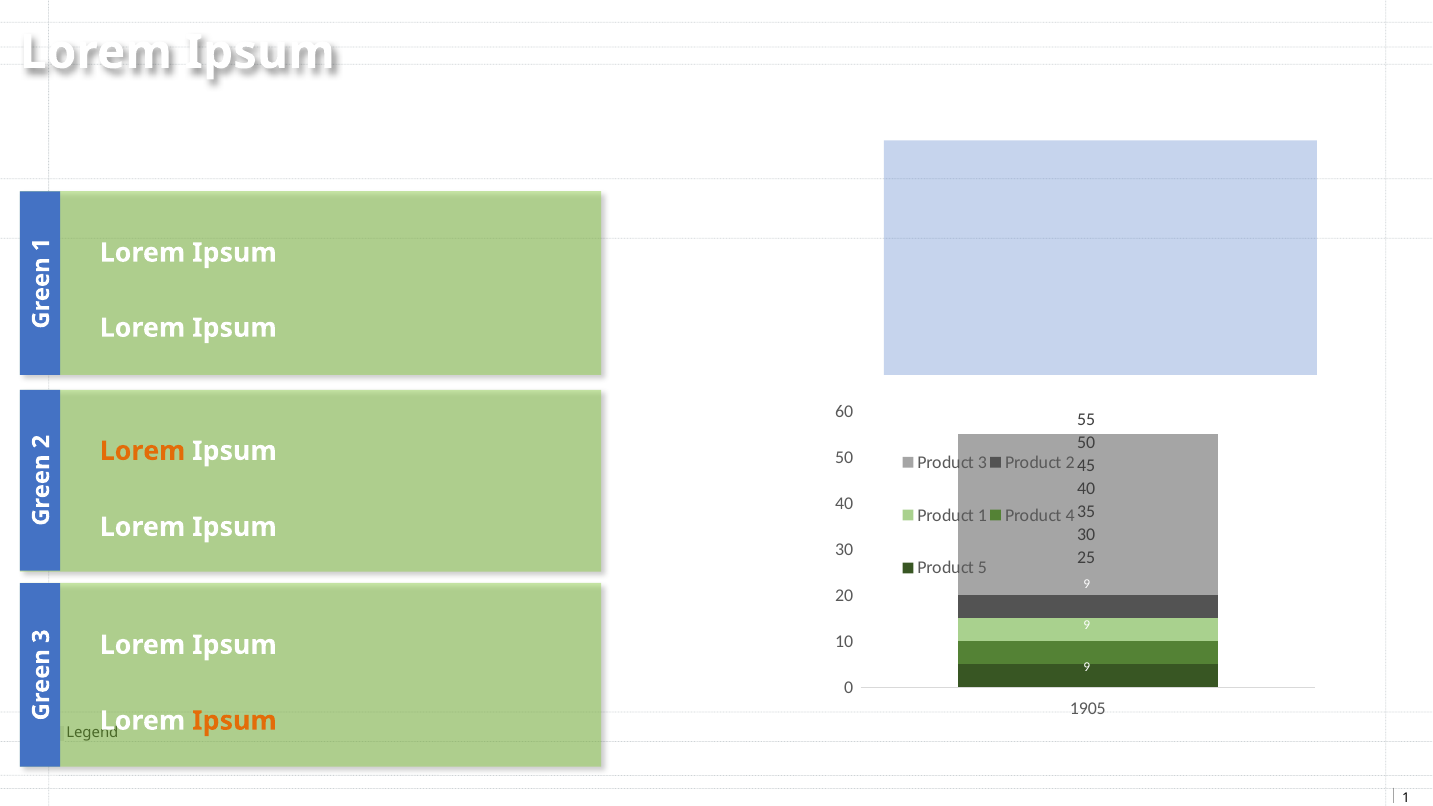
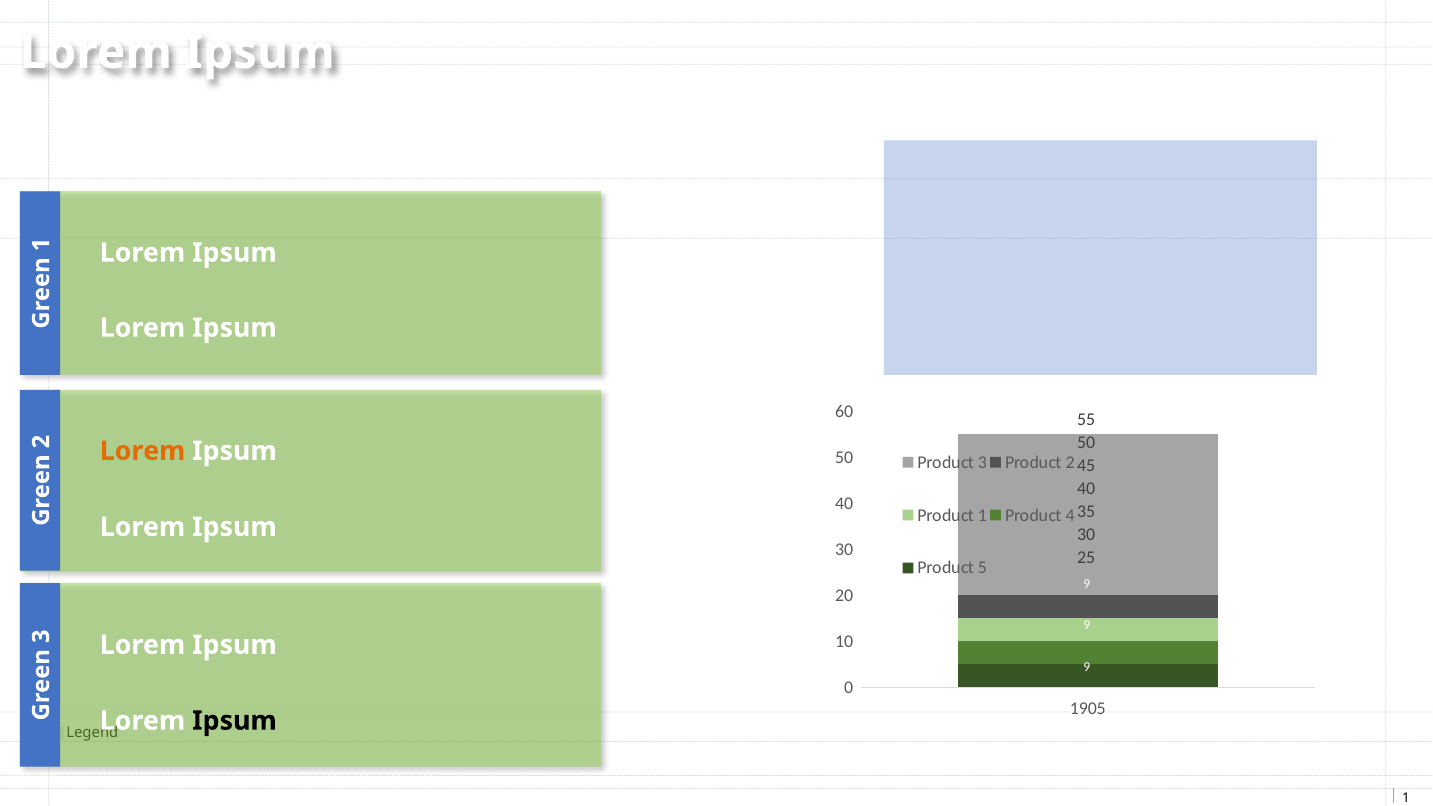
Ipsum colour: orange -> black (234, 721)
